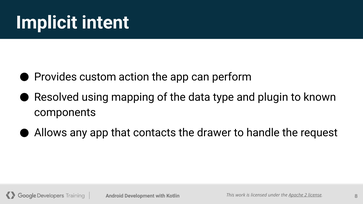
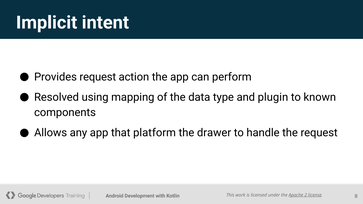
Provides custom: custom -> request (98, 77)
contacts: contacts -> platform (155, 133)
